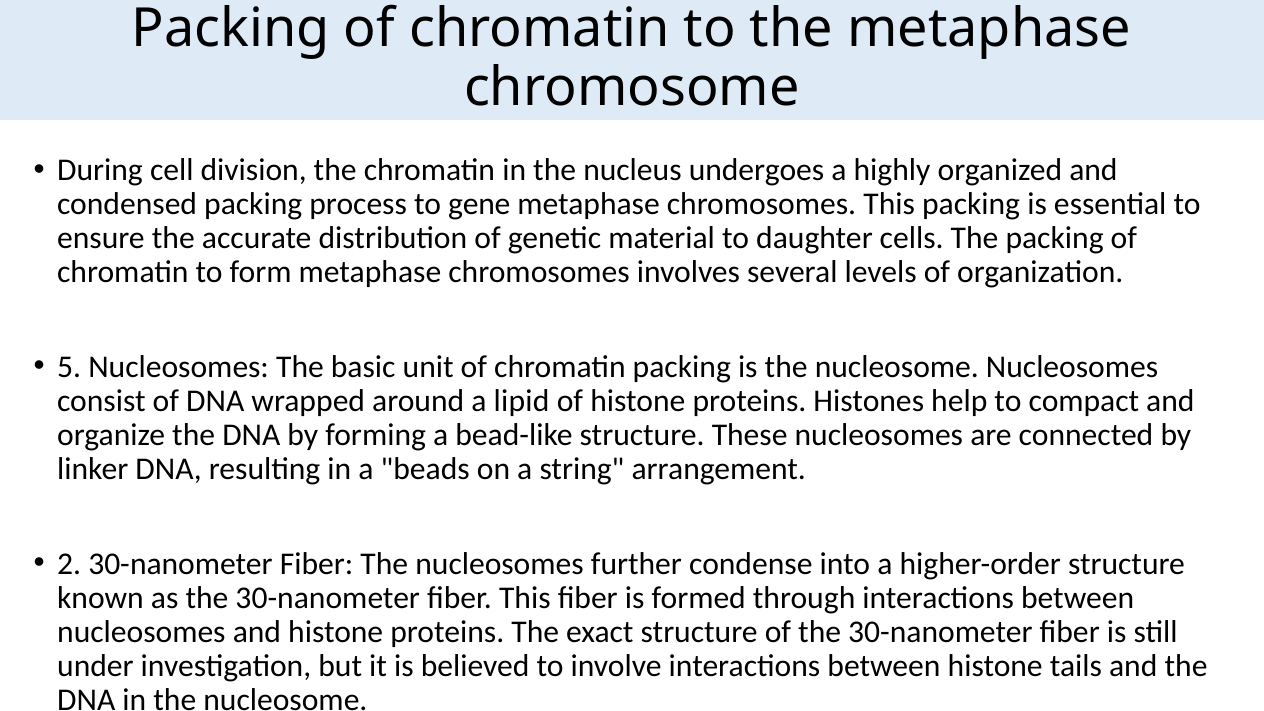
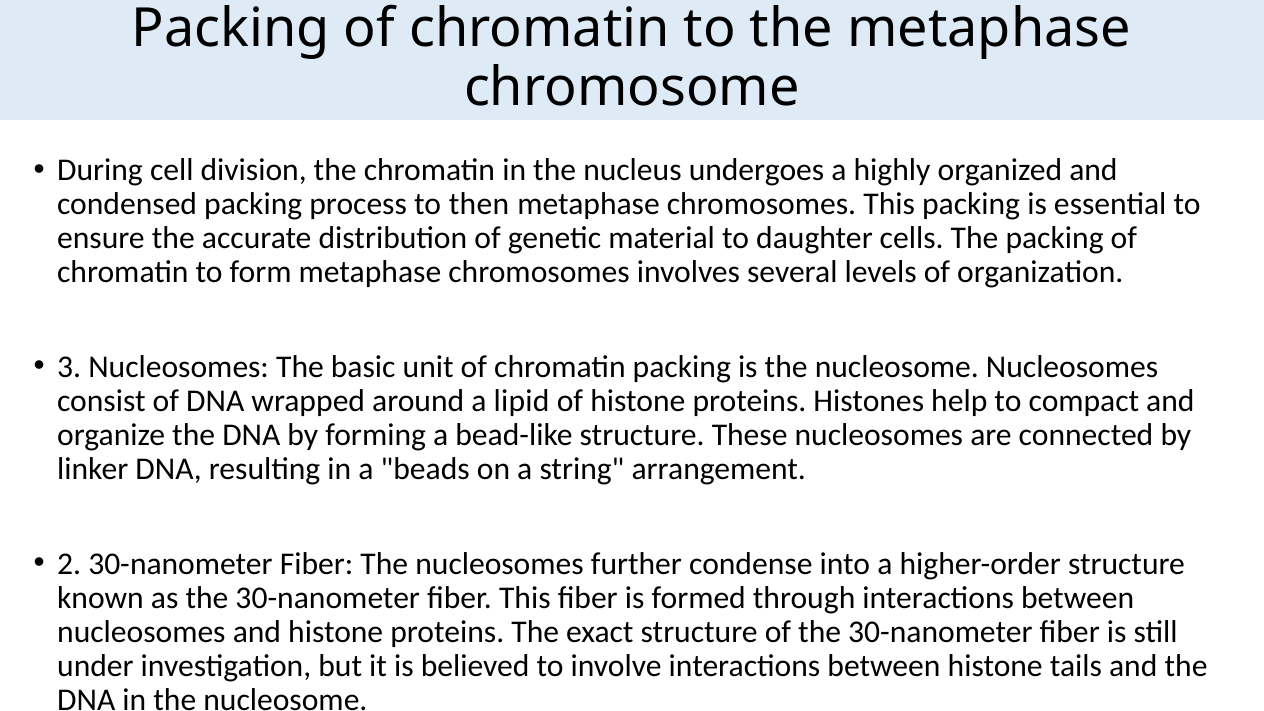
gene: gene -> then (479, 204)
5: 5 -> 3 (69, 367)
